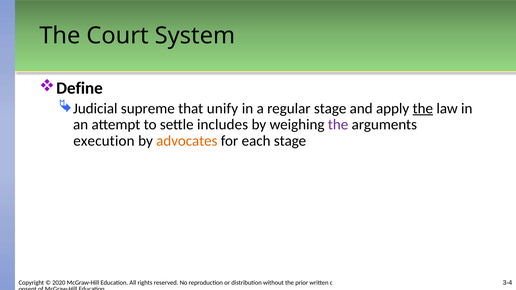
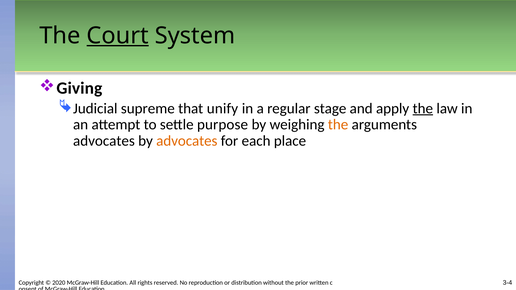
Court underline: none -> present (118, 36)
Define: Define -> Giving (79, 88)
includes: includes -> purpose (223, 125)
the colour: purple -> orange (338, 125)
execution: execution -> advocates (104, 141)
each stage: stage -> place (290, 141)
